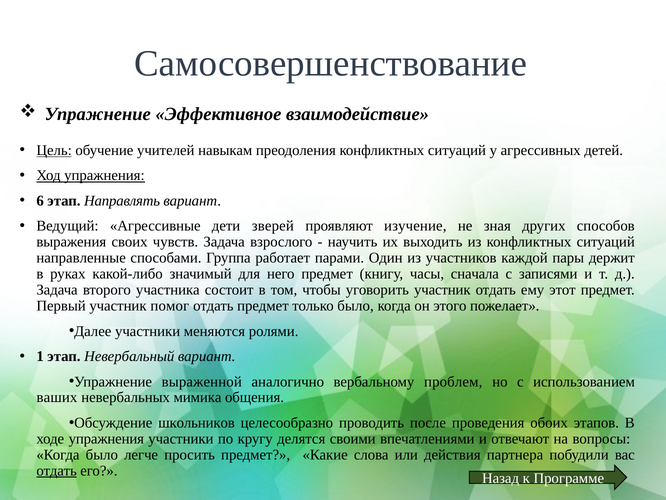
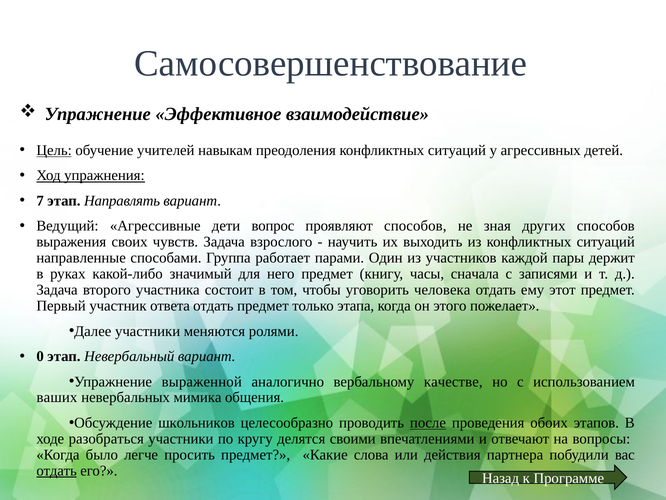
6: 6 -> 7 (40, 201)
зверей: зверей -> вопрос (273, 226)
проявляют изучение: изучение -> способов (415, 226)
уговорить участник: участник -> человека (442, 290)
помог: помог -> ответа (170, 306)
только было: было -> этапа (356, 306)
1: 1 -> 0 (40, 356)
проблем: проблем -> качестве (453, 381)
после underline: none -> present (428, 422)
ходе упражнения: упражнения -> разобраться (106, 438)
